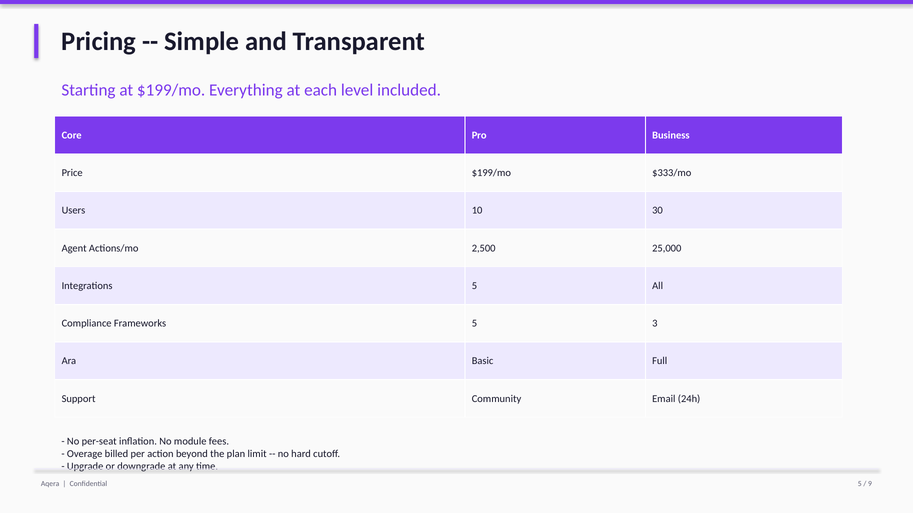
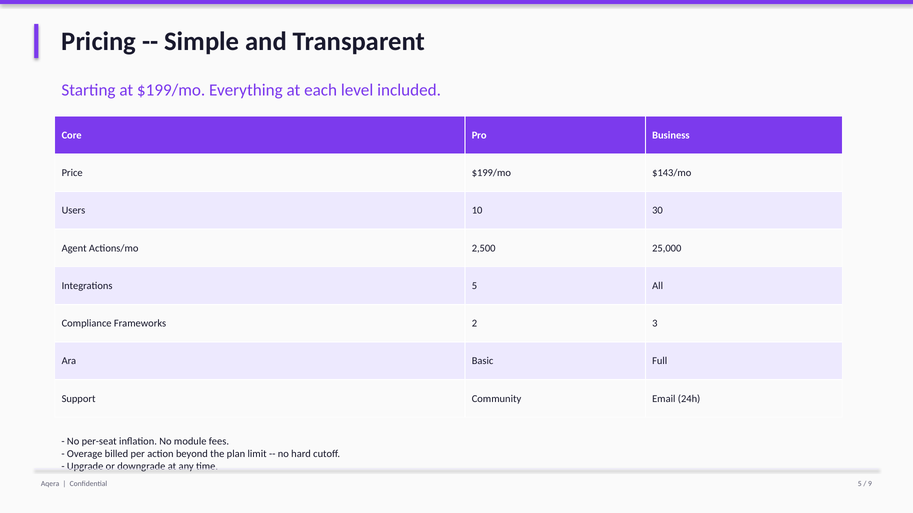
$333/mo: $333/mo -> $143/mo (672, 173)
Frameworks 5: 5 -> 2 (474, 324)
